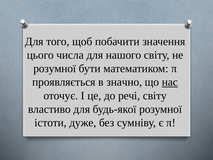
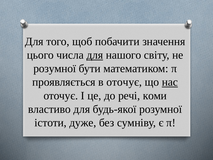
для underline: none -> present (95, 55)
в значно: значно -> оточує (124, 82)
речі світу: світу -> коми (155, 95)
